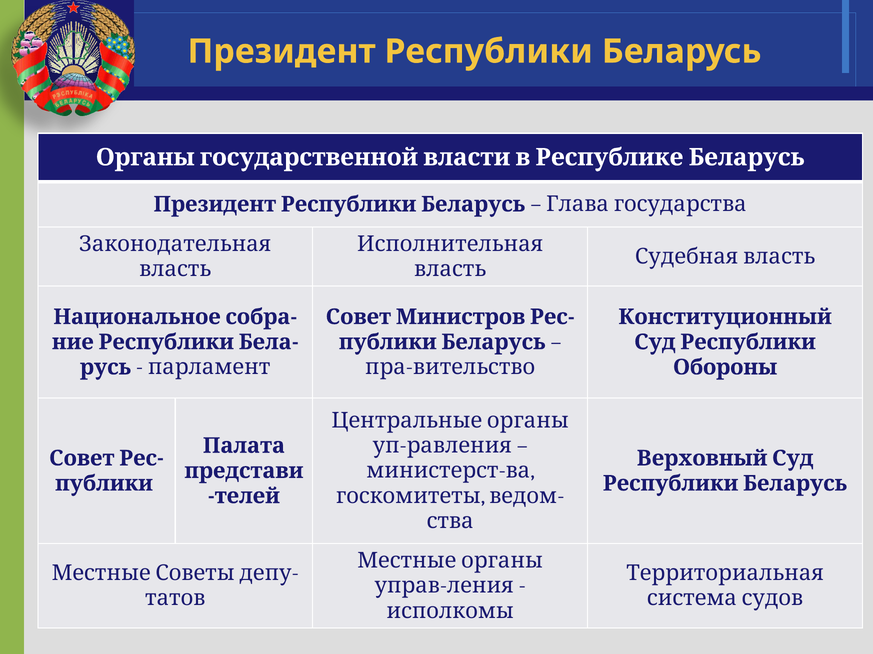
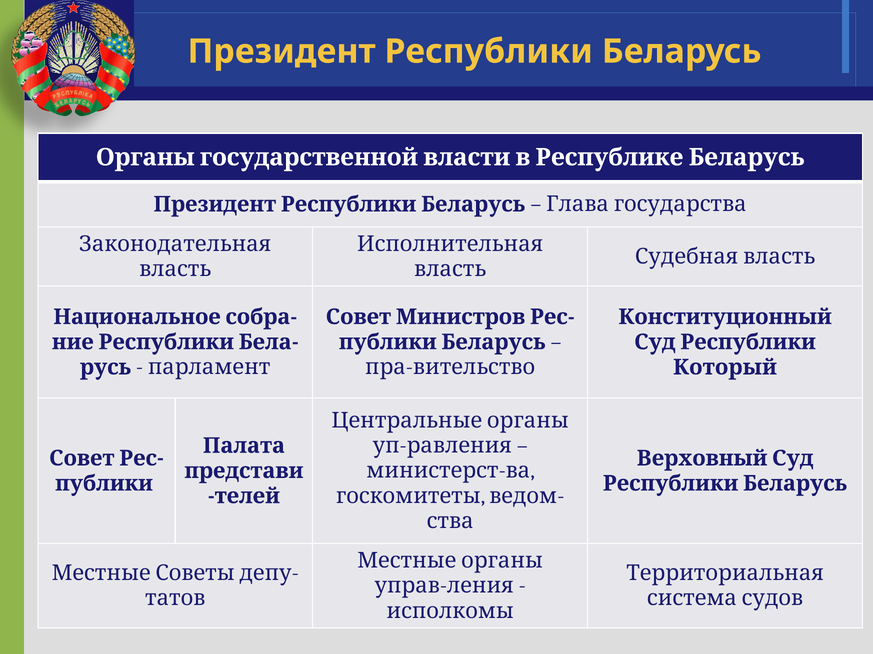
Обороны: Обороны -> Который (725, 368)
